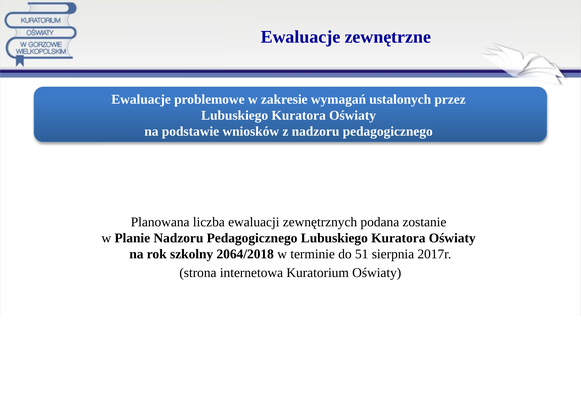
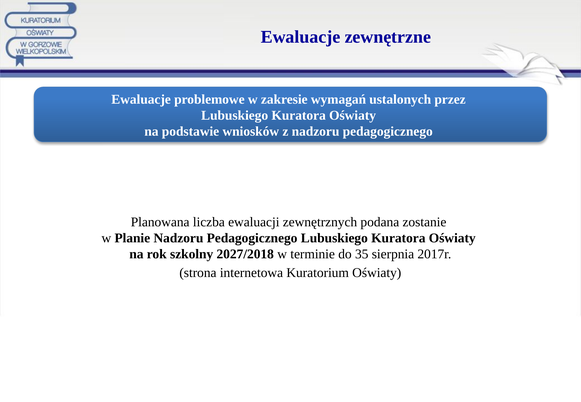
2064/2018: 2064/2018 -> 2027/2018 (245, 254)
51: 51 -> 35 (362, 254)
